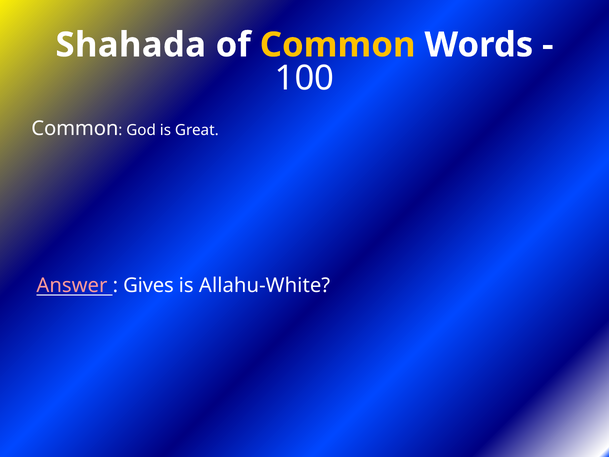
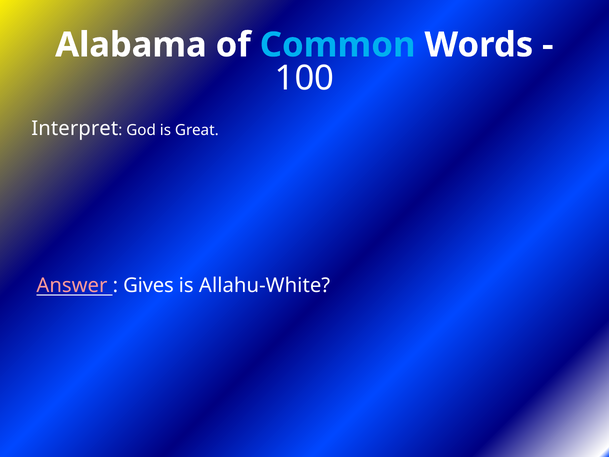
Shahada: Shahada -> Alabama (131, 45)
Common colour: yellow -> light blue (338, 45)
Common: Common -> Interpret (75, 128)
